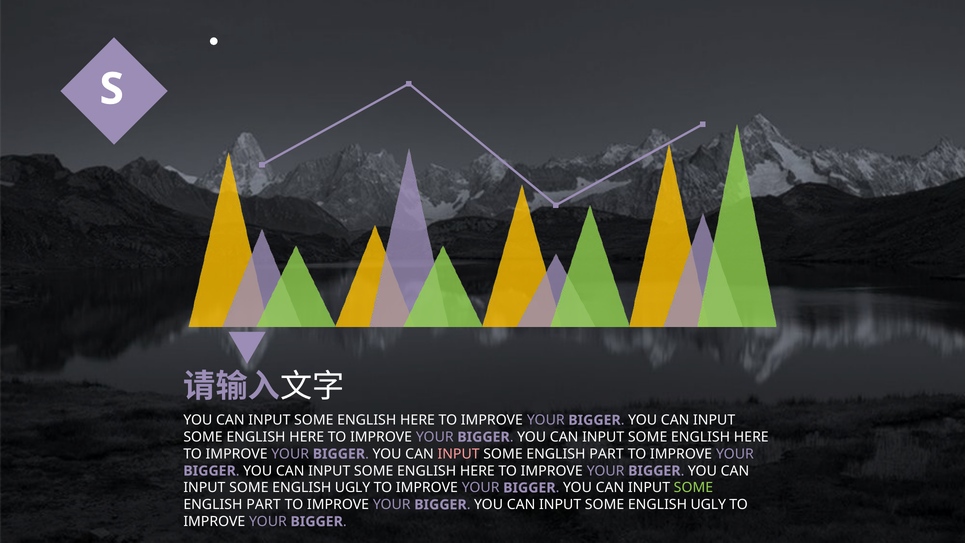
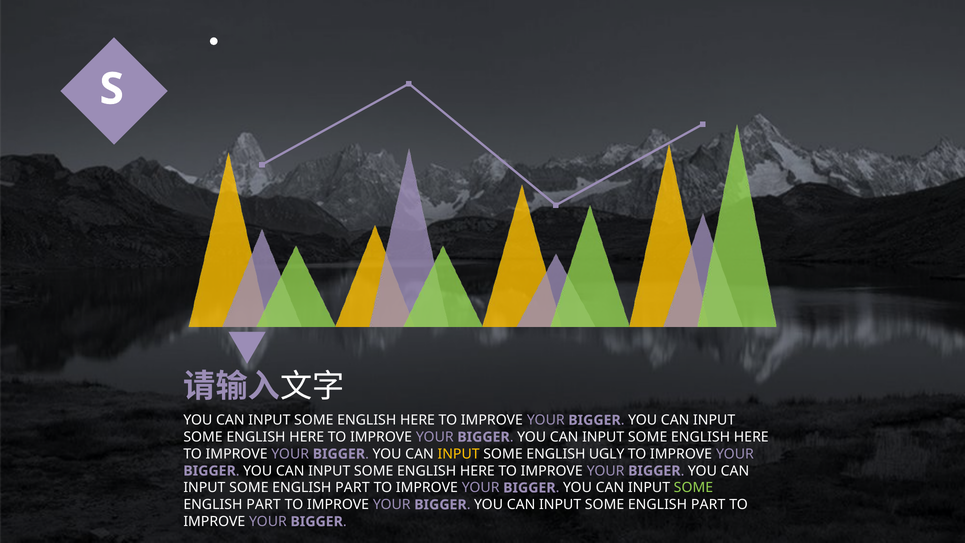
INPUT colour: pink -> yellow (459, 454)
PART: PART -> UGLY (607, 454)
UGLY: UGLY -> PART (352, 488)
UGLY: UGLY -> PART (708, 505)
